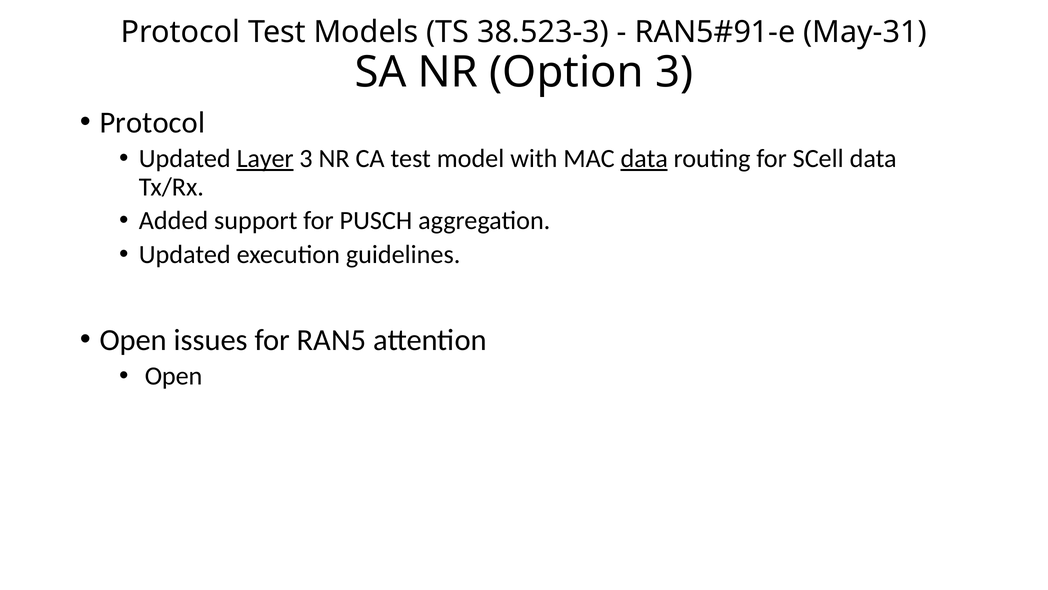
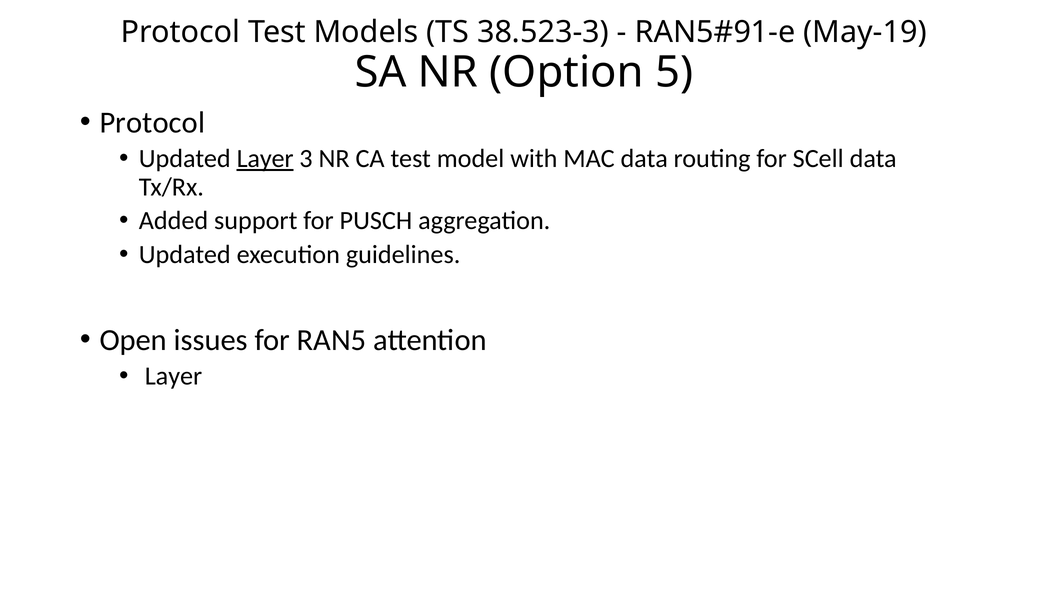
May-31: May-31 -> May-19 (865, 32)
Option 3: 3 -> 5 (674, 72)
data underline: present -> none (644, 159)
Open: Open -> Layer (173, 376)
